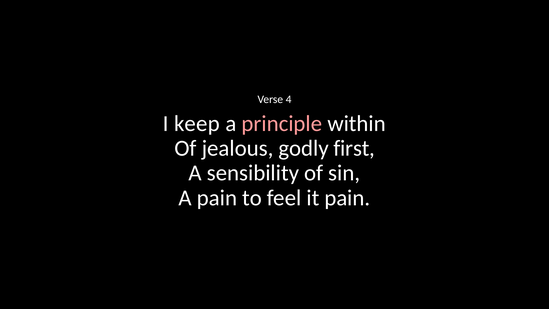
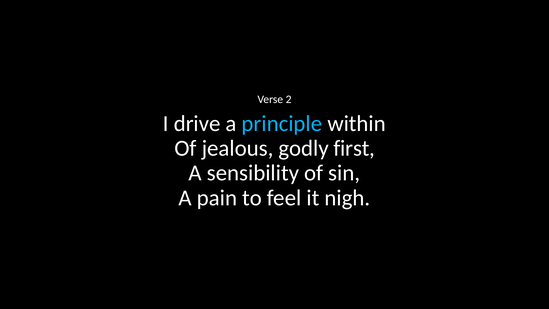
4: 4 -> 2 (289, 99)
keep: keep -> drive (197, 124)
principle colour: pink -> light blue (282, 124)
it pain: pain -> nigh (347, 198)
